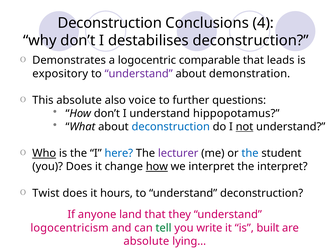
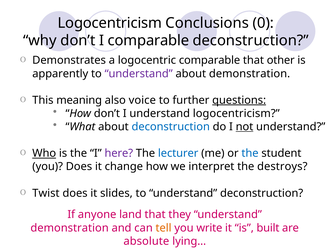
Deconstruction: Deconstruction -> Logocentricism (110, 23)
4: 4 -> 0 (263, 23)
I destabilises: destabilises -> comparable (148, 41)
leads: leads -> other (281, 60)
expository: expository -> apparently (60, 74)
This absolute: absolute -> meaning (79, 100)
questions underline: none -> present (239, 100)
understand hippopotamus: hippopotamus -> logocentricism (236, 113)
here colour: blue -> purple (119, 153)
lecturer colour: purple -> blue (178, 153)
how underline: present -> none (157, 167)
the interpret: interpret -> destroys (282, 167)
hours: hours -> slides (116, 193)
logocentricism: logocentricism -> demonstration (70, 228)
tell colour: green -> orange (164, 228)
